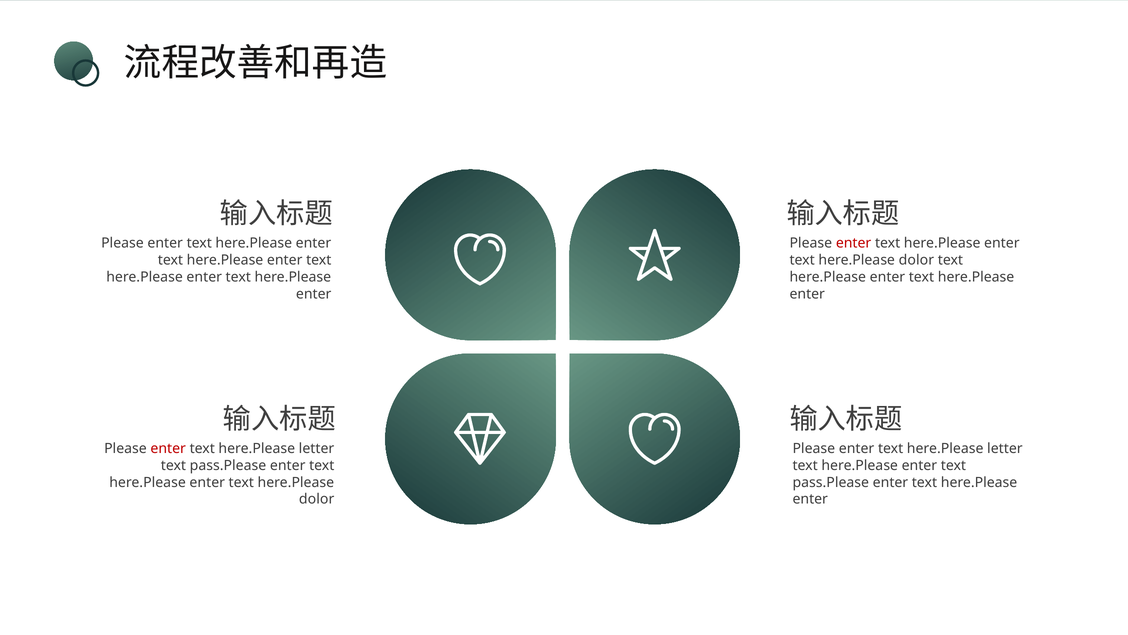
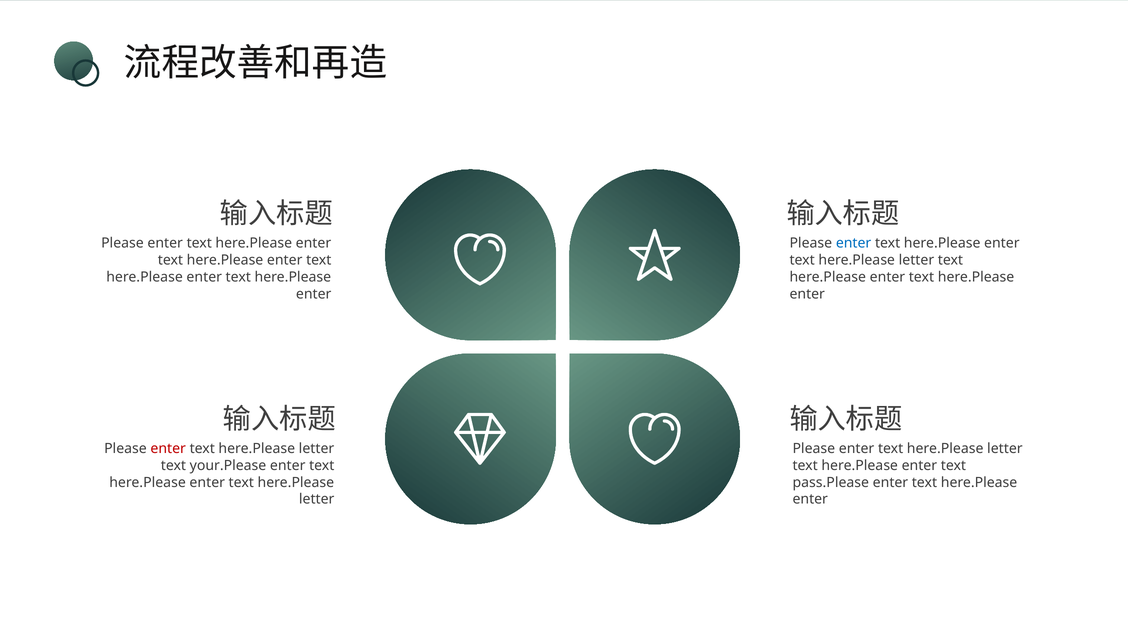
enter colour: red -> blue (854, 243)
dolor: dolor -> letter (916, 260)
pass.Please: pass.Please -> your.Please (228, 465)
dolor: dolor -> letter (317, 499)
